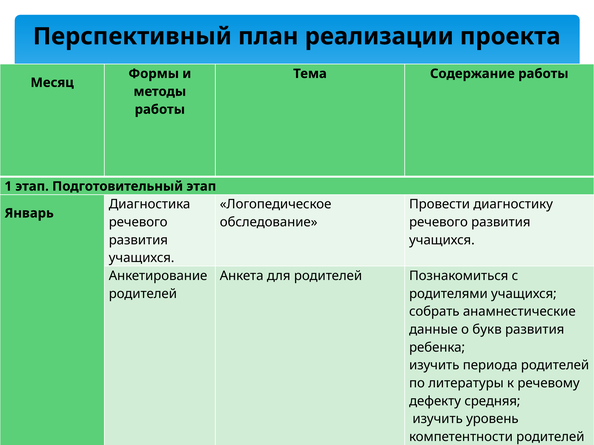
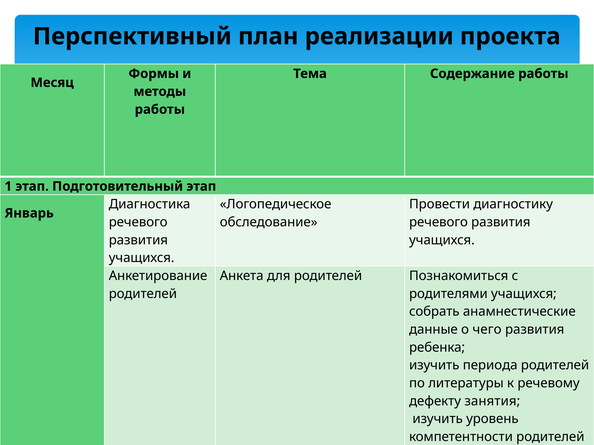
букв: букв -> чего (487, 330)
средняя: средняя -> занятия (492, 402)
